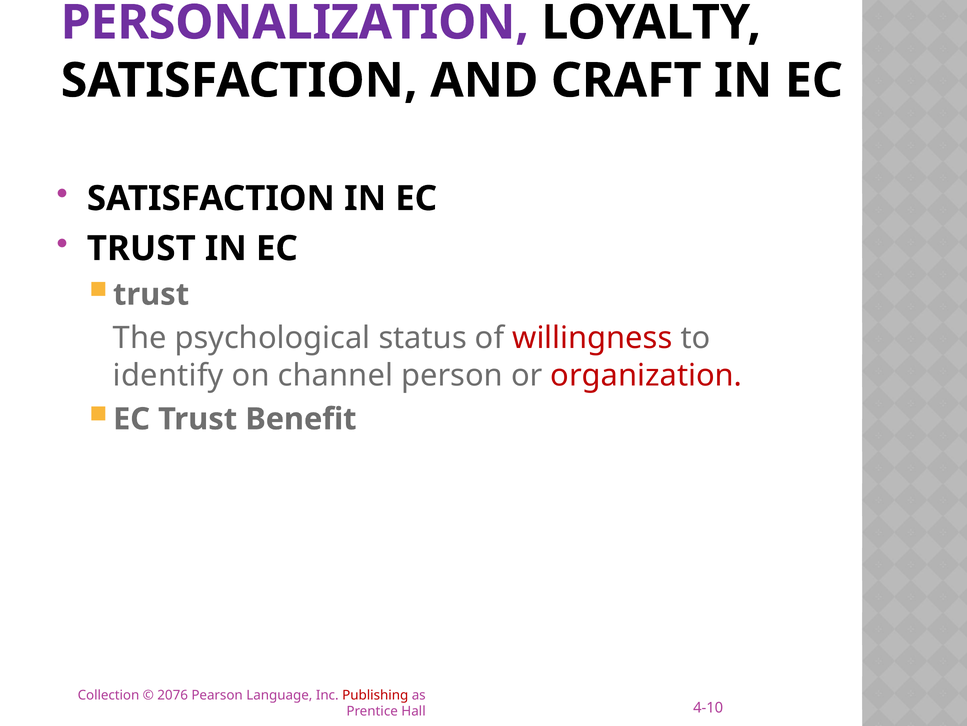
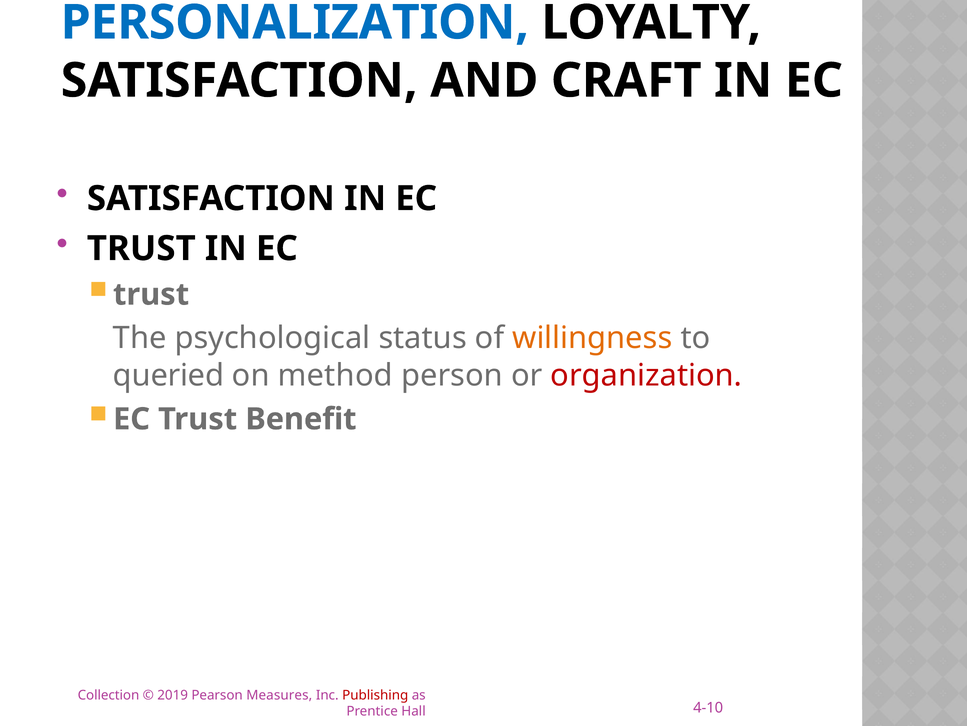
PERSONALIZATION colour: purple -> blue (295, 23)
willingness colour: red -> orange (592, 338)
identify: identify -> queried (169, 375)
channel: channel -> method (335, 375)
2076: 2076 -> 2019 (173, 694)
Language: Language -> Measures (279, 694)
